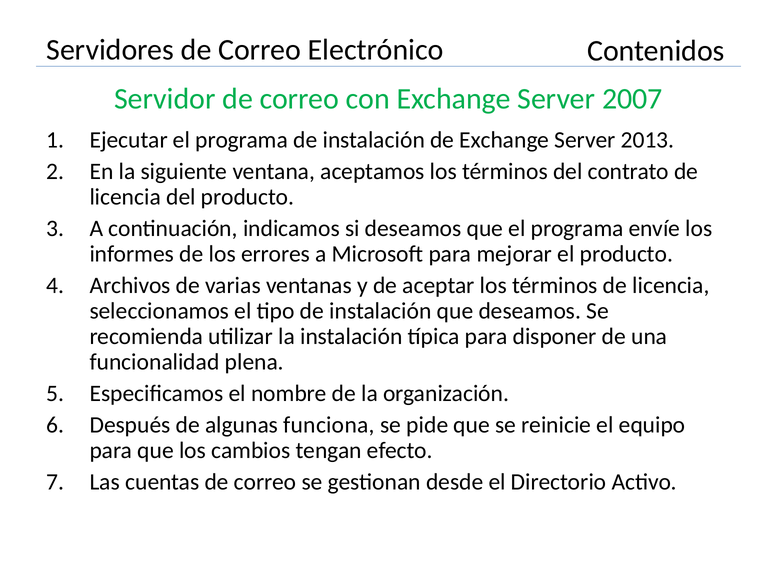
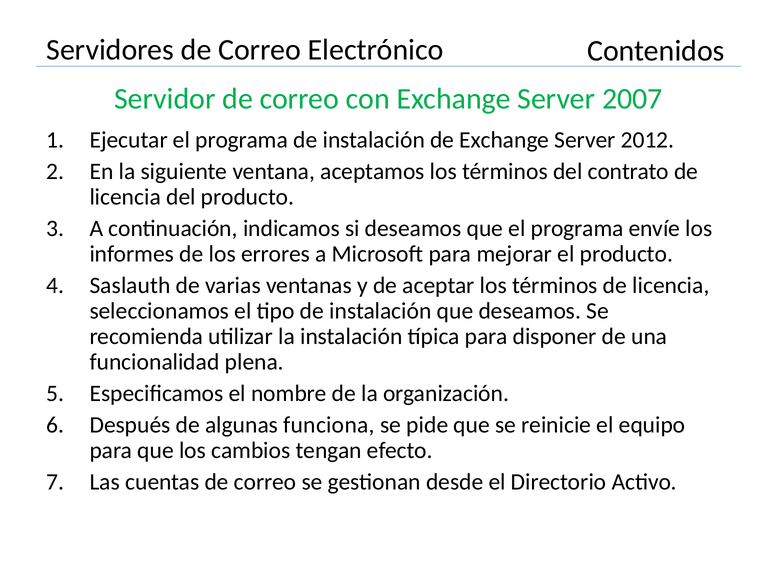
2013: 2013 -> 2012 (648, 140)
Archivos: Archivos -> Saslauth (130, 286)
